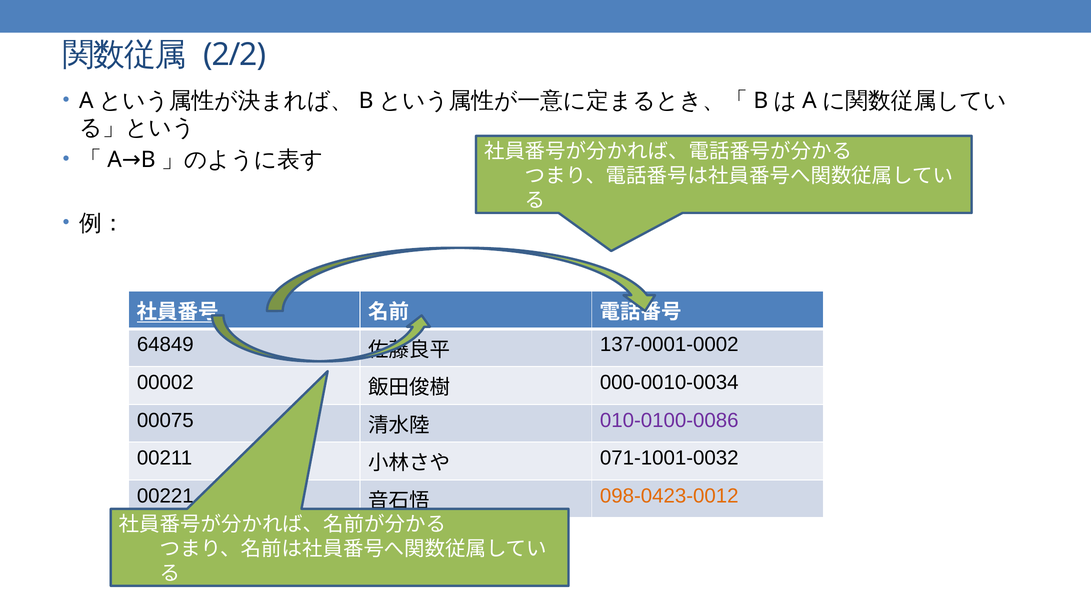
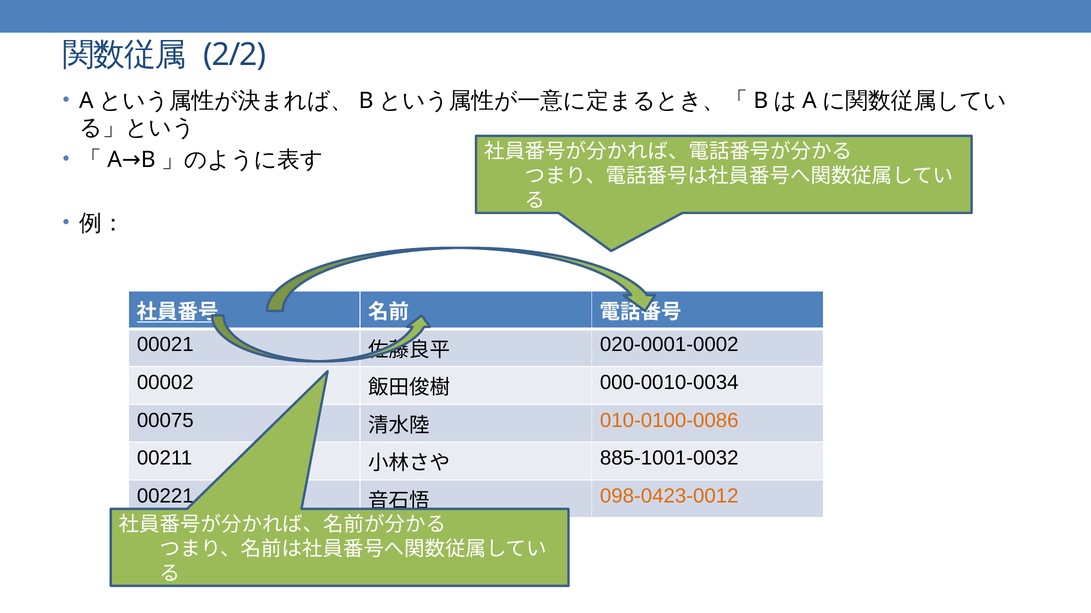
64849: 64849 -> 00021 (165, 345)
137-0001-0002: 137-0001-0002 -> 020-0001-0002 (669, 345)
010-0100-0086 colour: purple -> orange (669, 421)
071-1001-0032: 071-1001-0032 -> 885-1001-0032 (669, 459)
